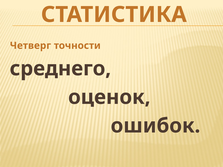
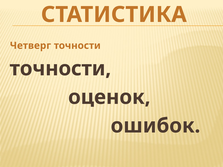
среднего: среднего -> точности (60, 69)
